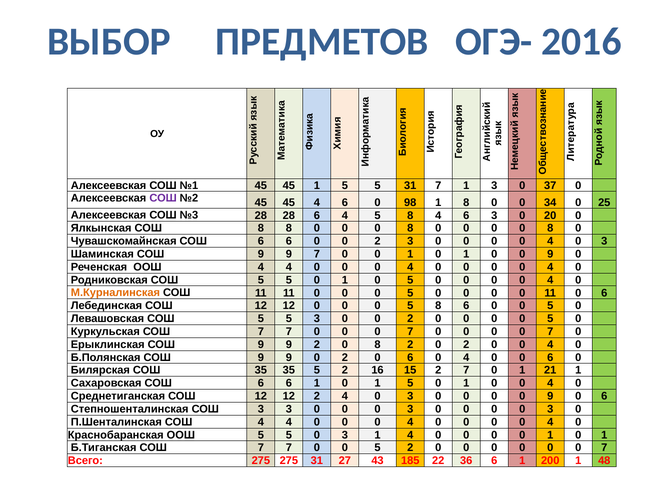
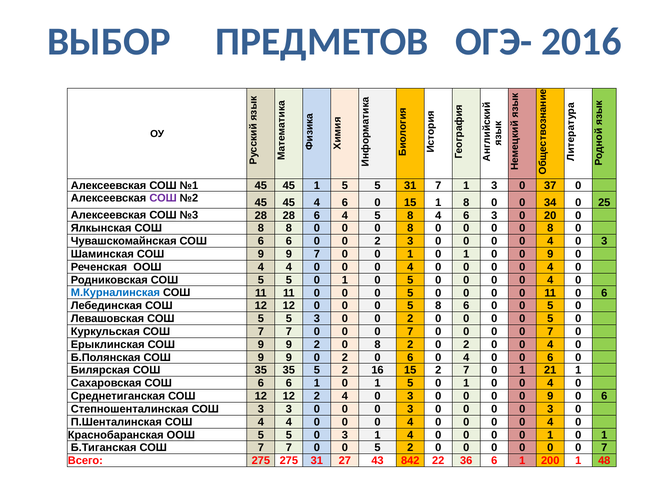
0 98: 98 -> 15 (410, 203)
М.Курналинская colour: orange -> blue (115, 293)
185: 185 -> 842 (410, 461)
